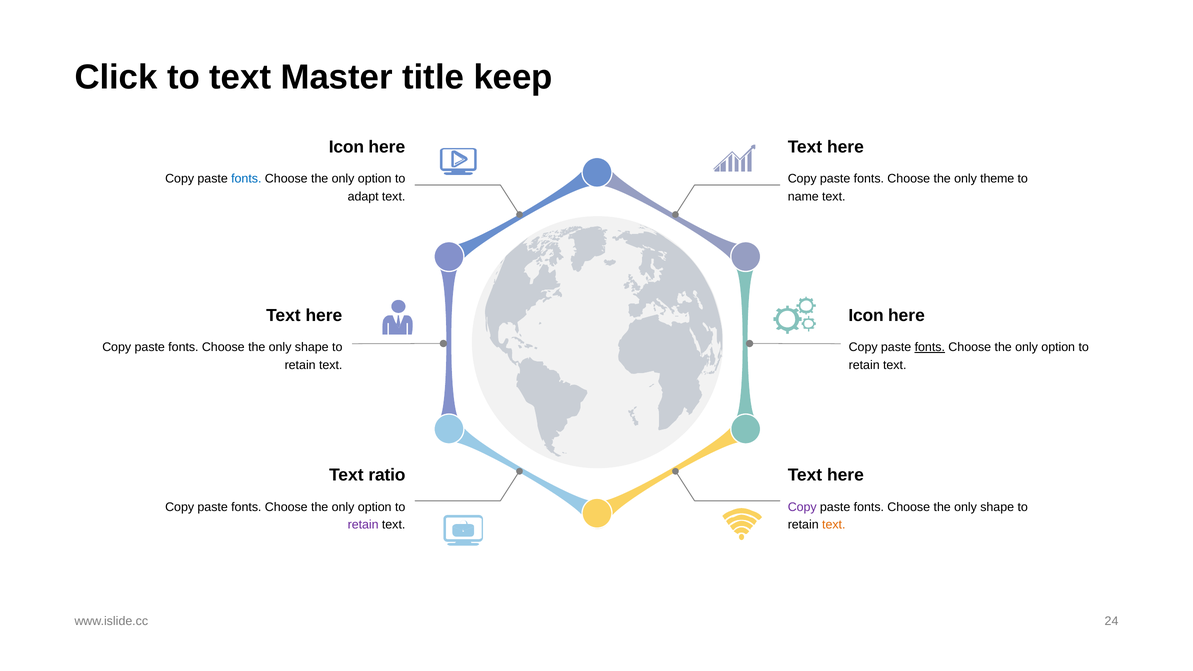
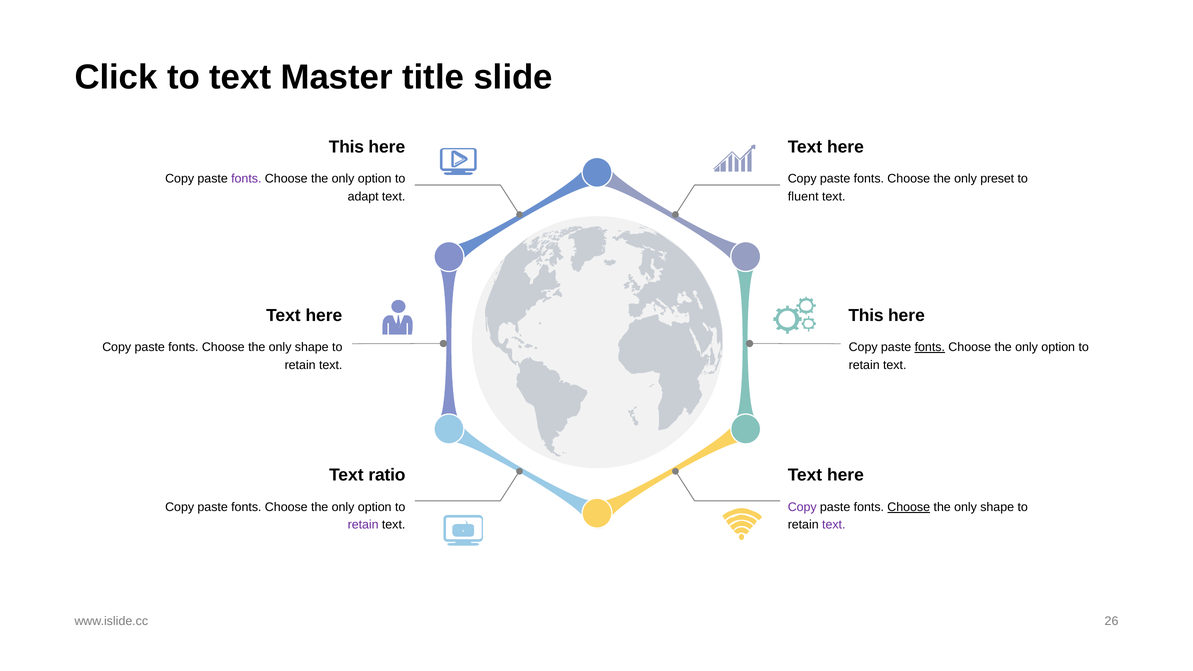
keep: keep -> slide (513, 77)
Icon: Icon -> This (346, 147)
fonts colour: blue -> purple (246, 179)
theme: theme -> preset (997, 179)
name: name -> fluent (803, 197)
Icon: Icon -> This (866, 315)
Choose underline: none -> present (909, 507)
text colour: orange -> purple (834, 525)
24: 24 -> 26 (1112, 621)
